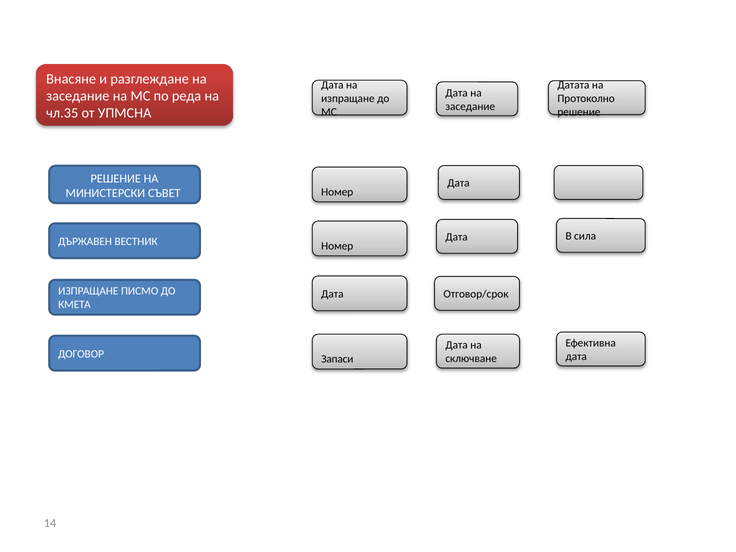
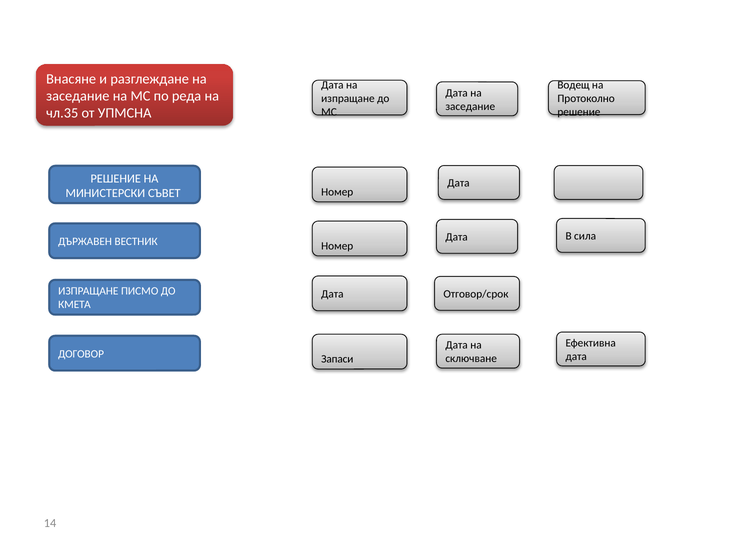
Датата: Датата -> Водещ (573, 85)
